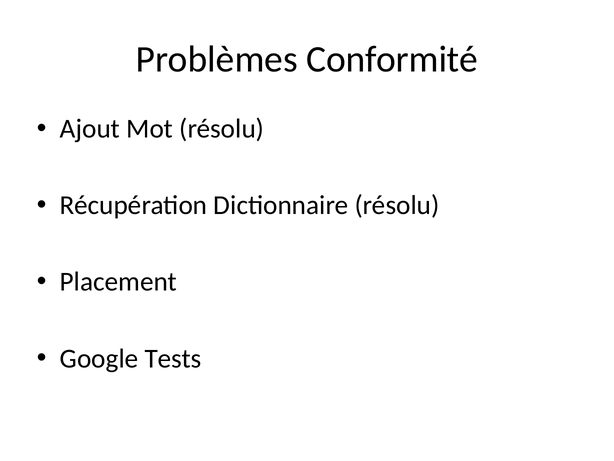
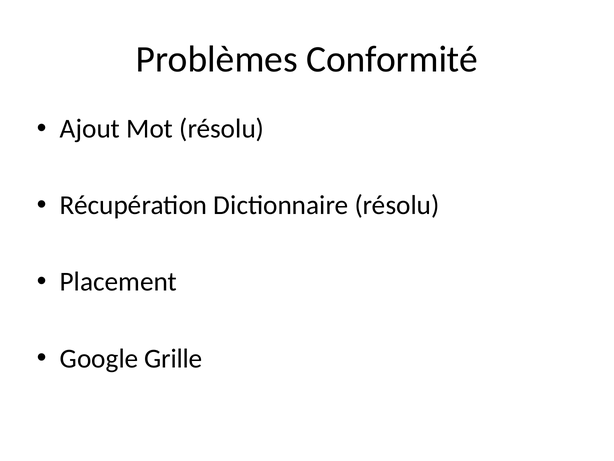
Tests: Tests -> Grille (173, 358)
